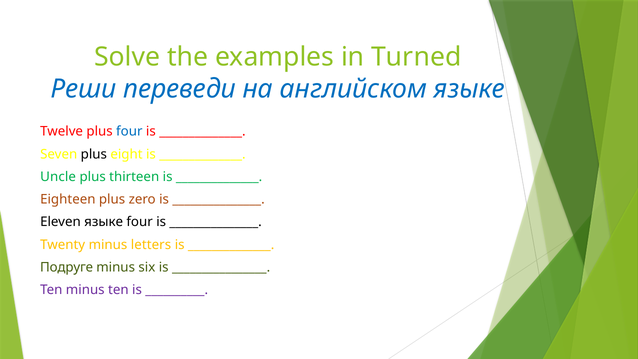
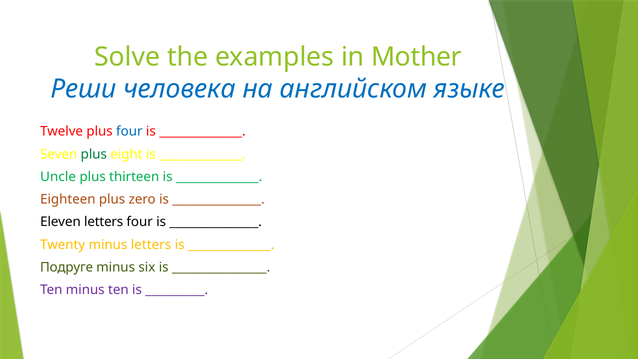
Turned: Turned -> Mother (416, 57)
переведи: переведи -> человека (179, 89)
plus colour: black -> green (94, 154)
Eleven языке: языке -> letters (104, 222)
